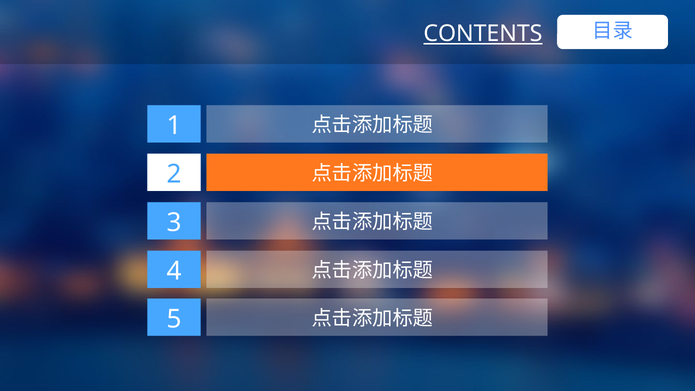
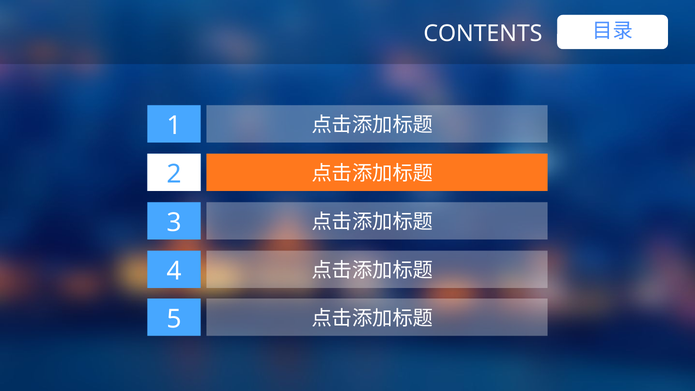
CONTENTS underline: present -> none (483, 34)
